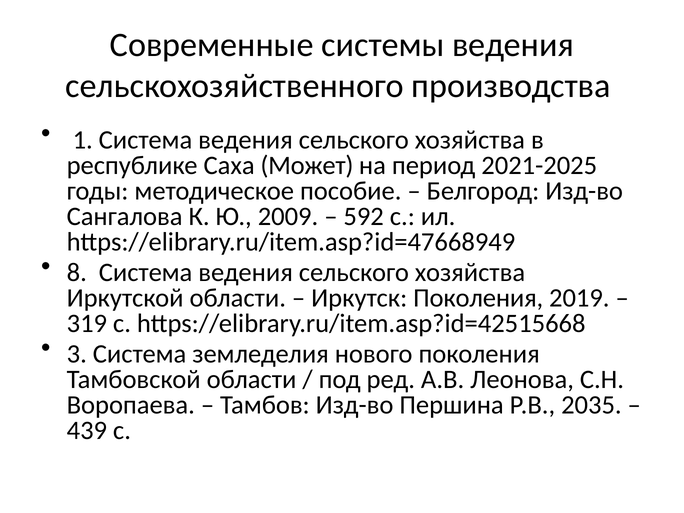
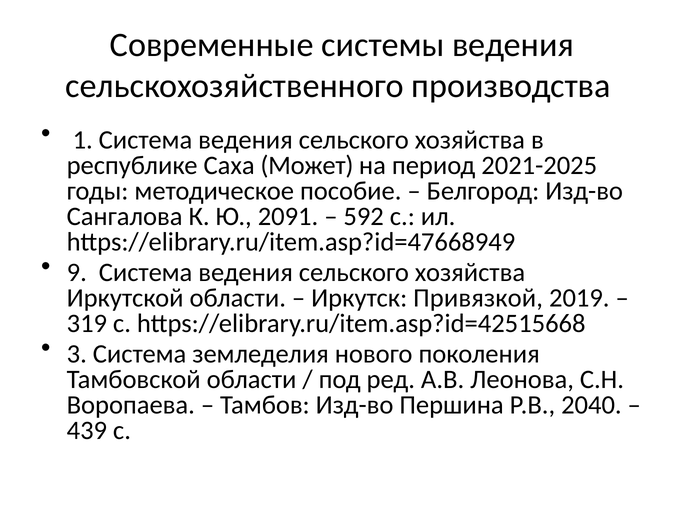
2009: 2009 -> 2091 (288, 217)
8: 8 -> 9 (77, 273)
Иркутск Поколения: Поколения -> Привязкой (478, 298)
2035: 2035 -> 2040 (591, 405)
